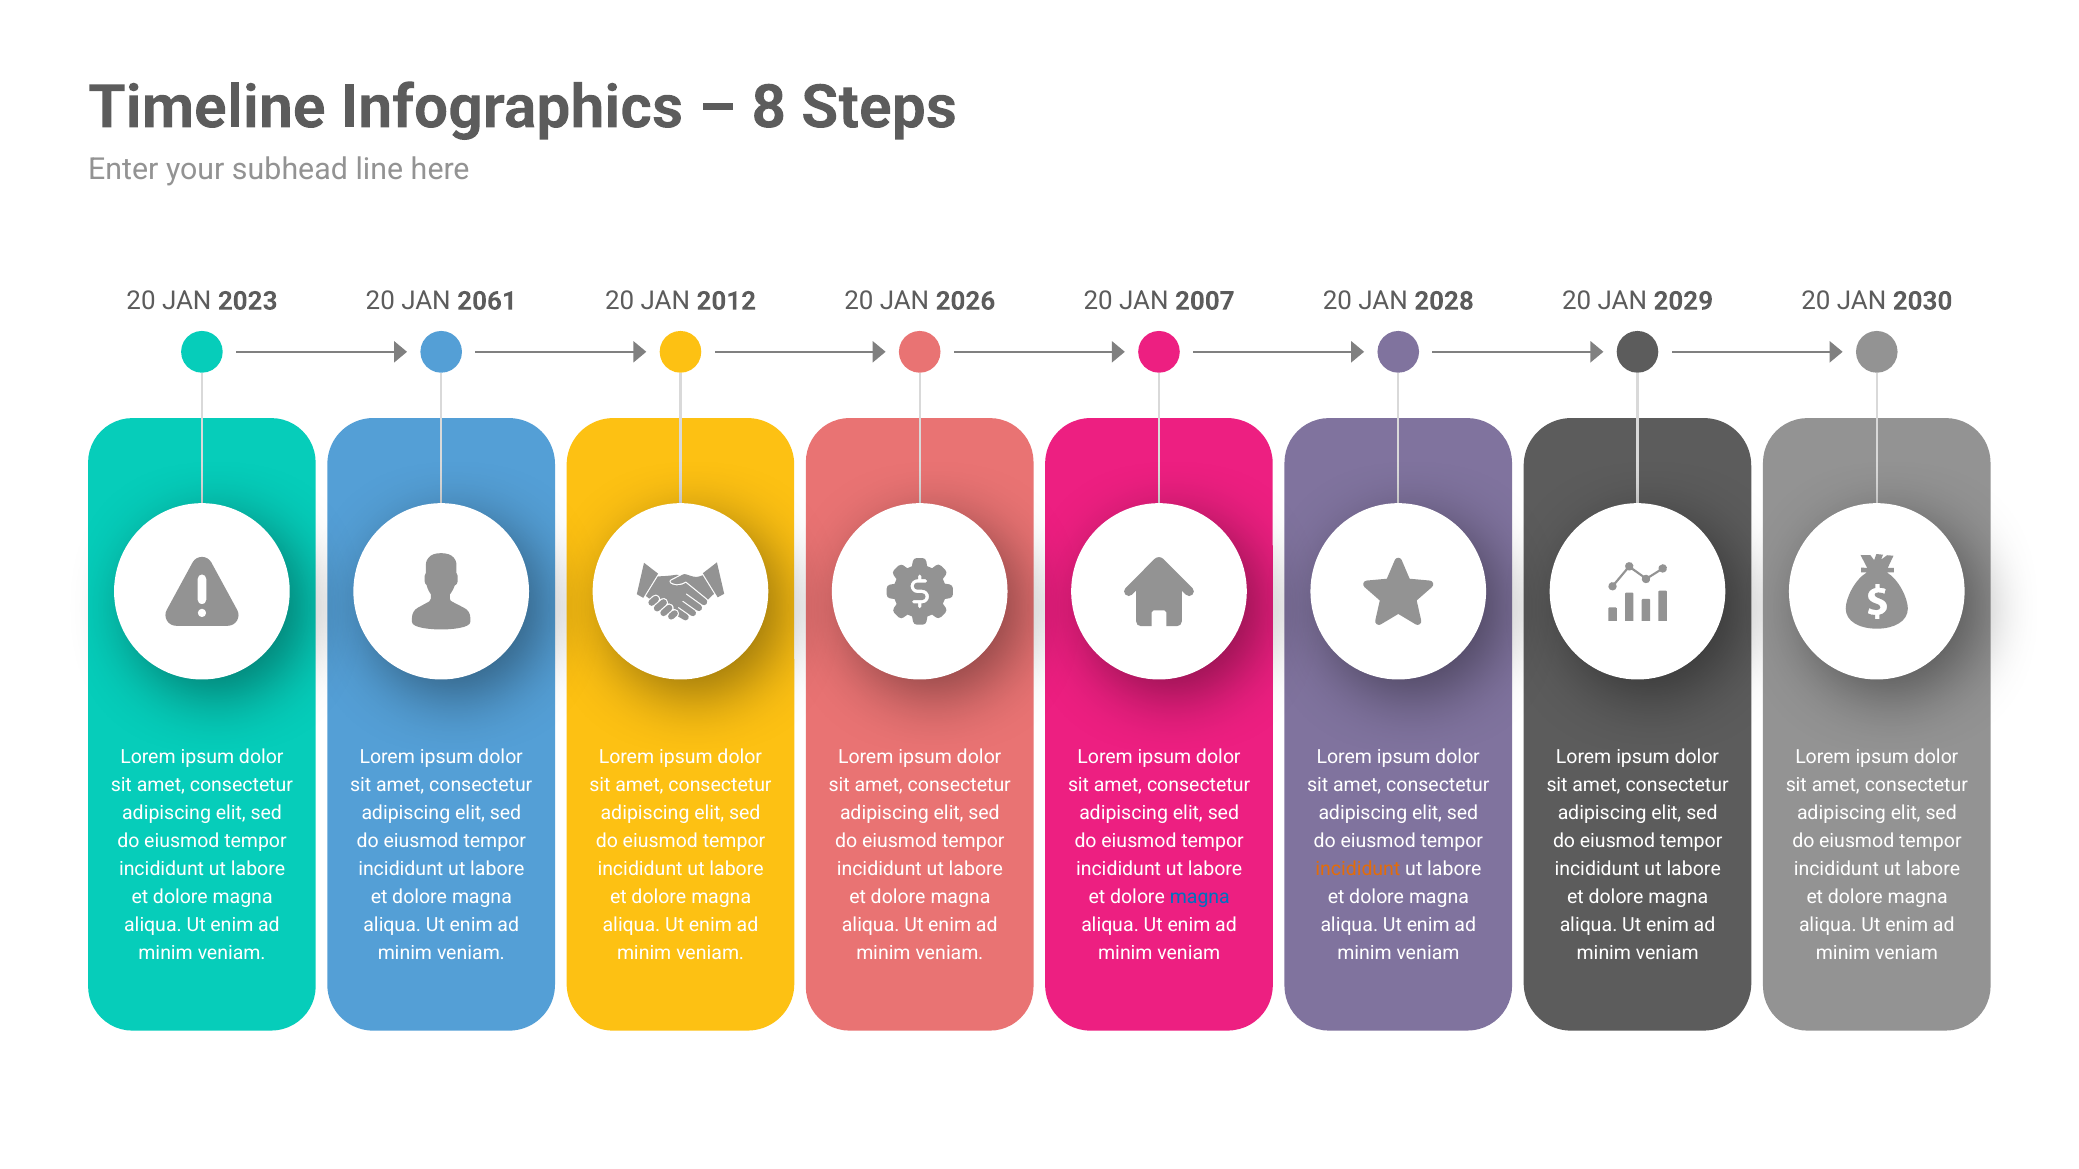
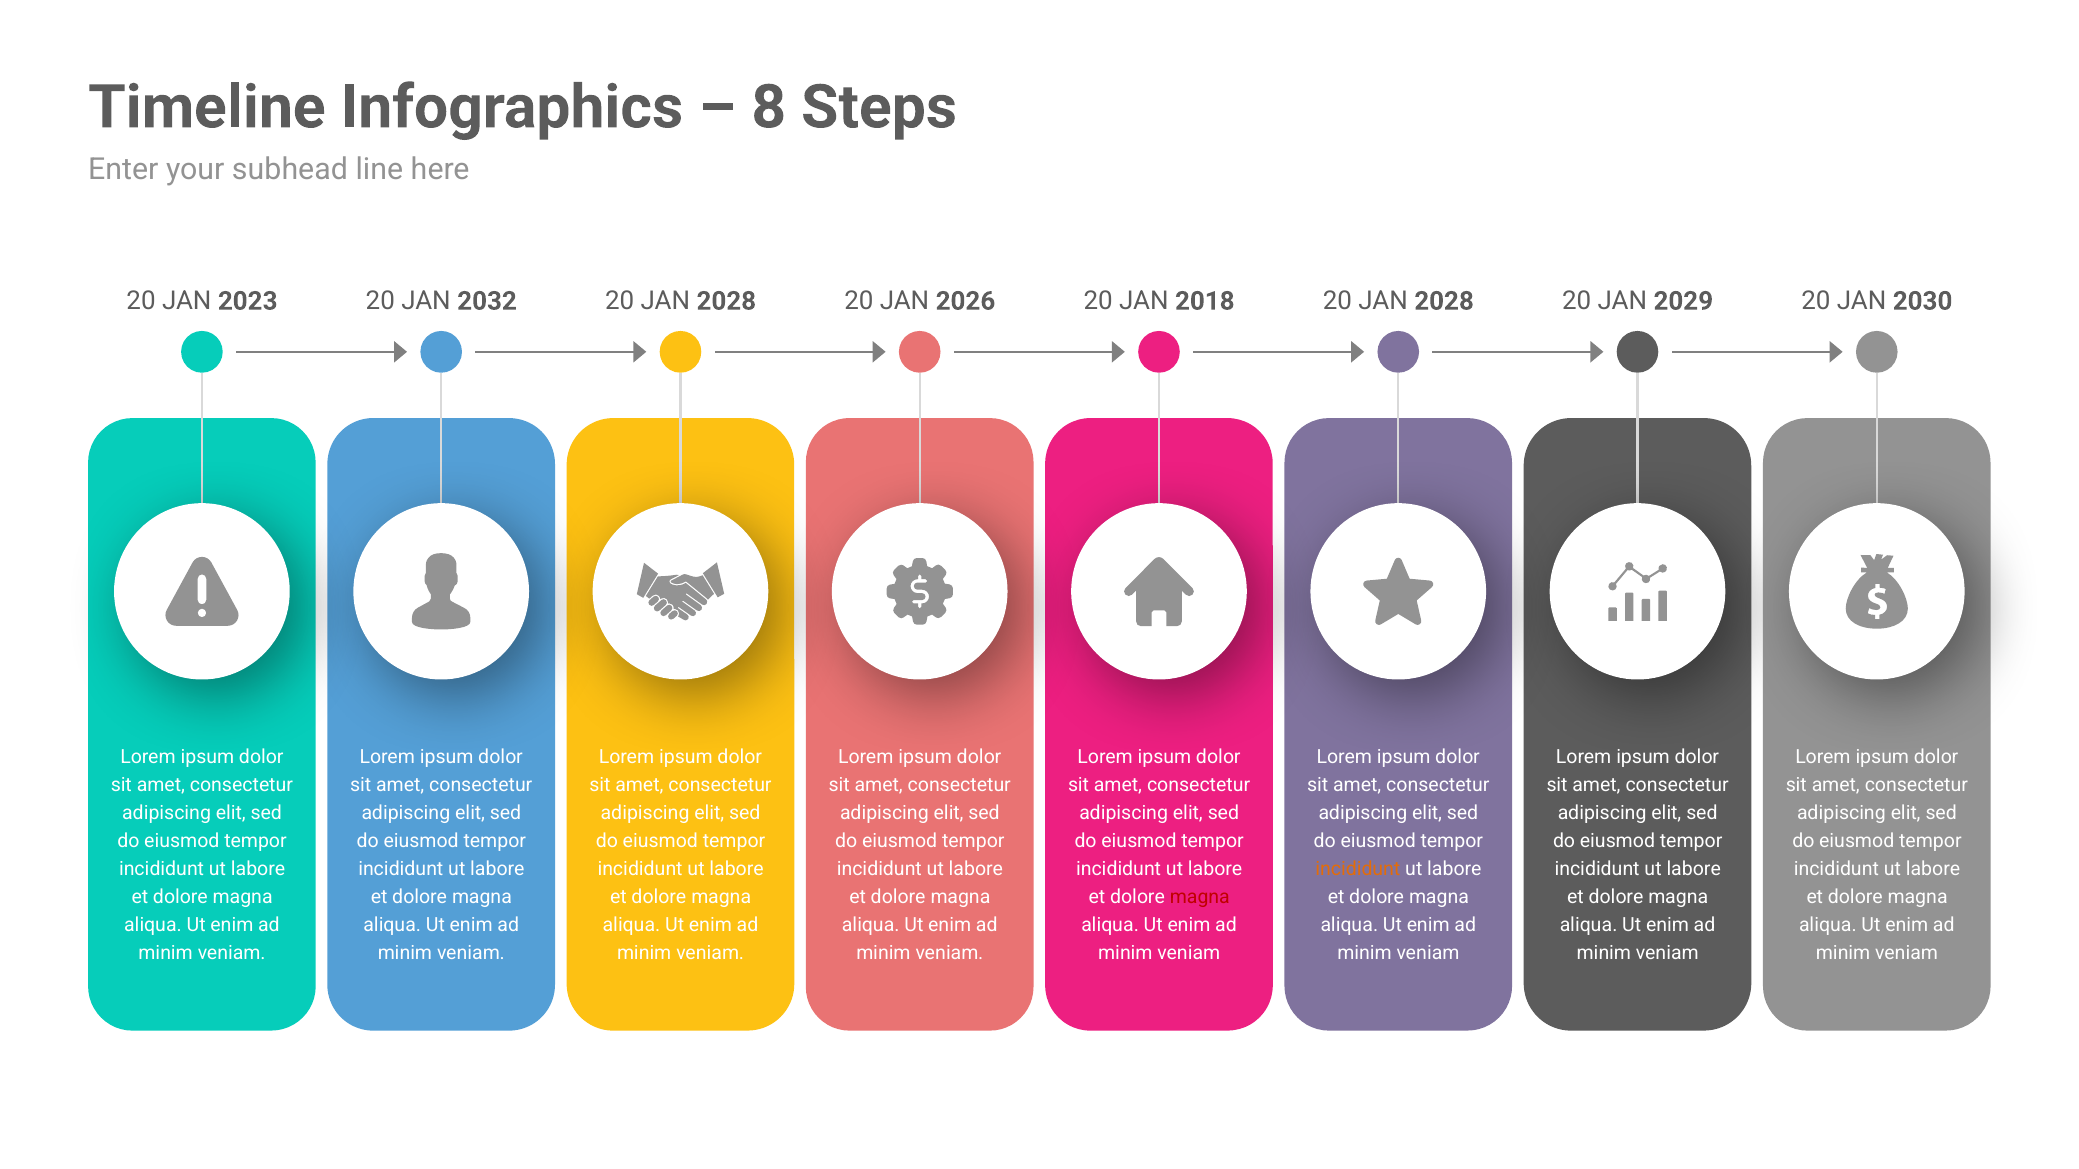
2061: 2061 -> 2032 (487, 301)
2012: 2012 -> 2028 (726, 301)
2007: 2007 -> 2018 (1205, 301)
magna colour: blue -> red (1200, 898)
